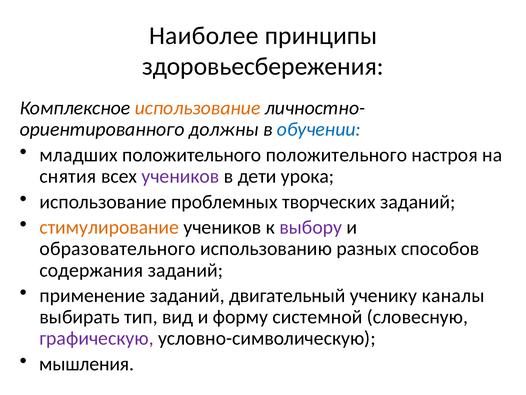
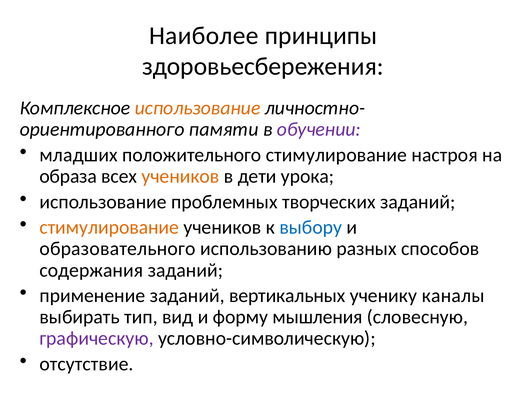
должны: должны -> памяти (224, 129)
обучении colour: blue -> purple (319, 129)
положительного положительного: положительного -> стимулирование (336, 155)
снятия: снятия -> образа (68, 176)
учеников colour: purple -> orange (180, 176)
выбору colour: purple -> blue (311, 227)
двигательный: двигательный -> вертикальных (287, 295)
системной: системной -> мышления (318, 317)
мышления: мышления -> отсутствие (87, 364)
